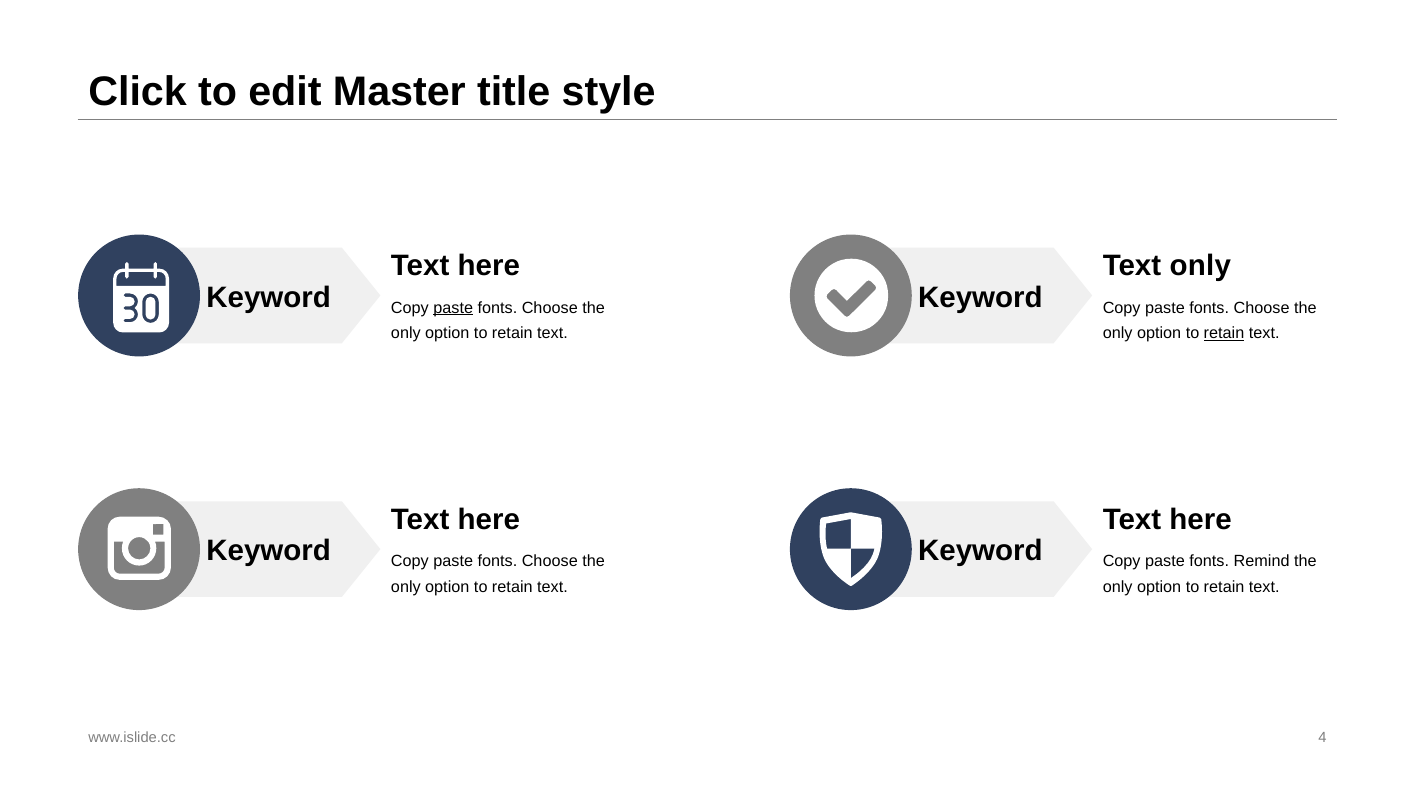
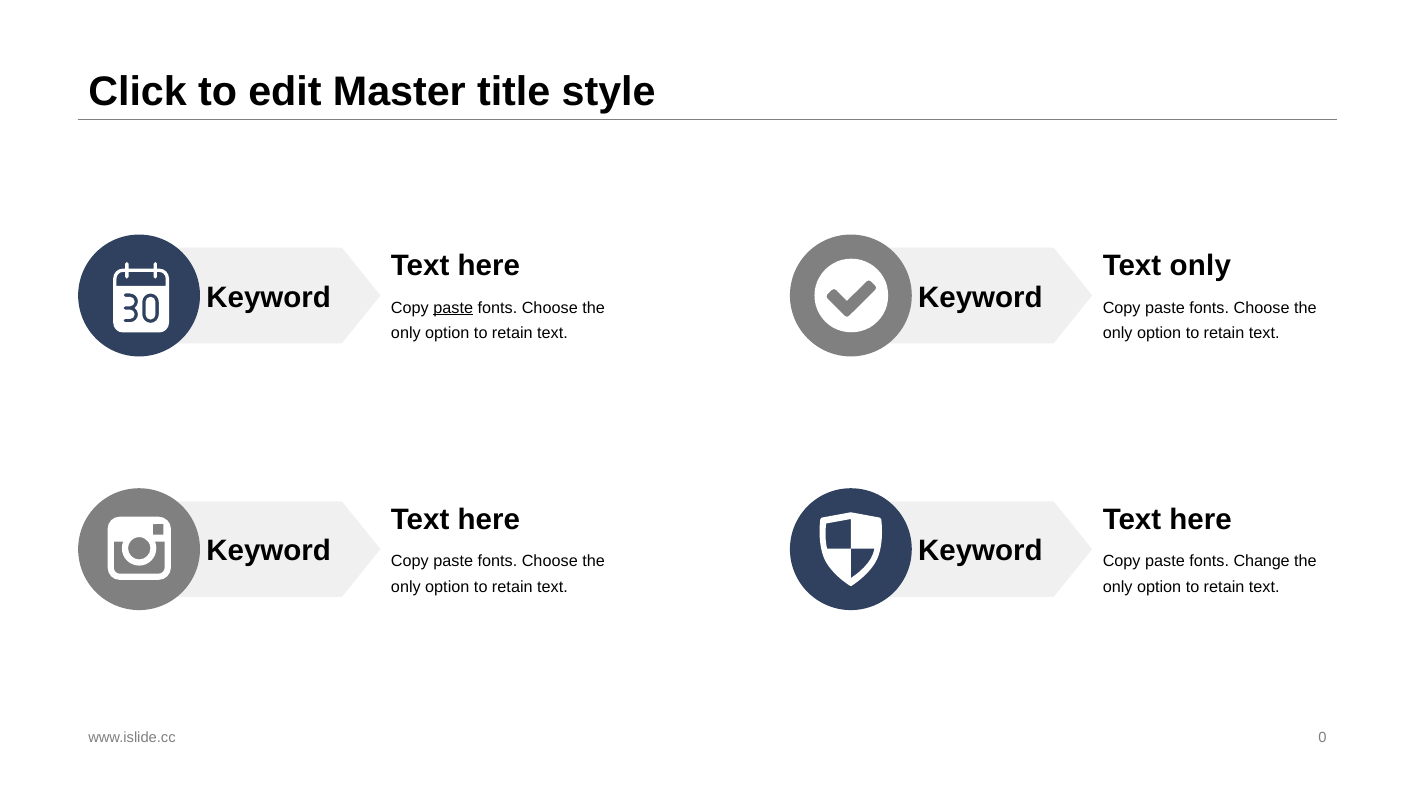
retain underline: present -> none (1224, 333)
Remind: Remind -> Change (1262, 561)
4: 4 -> 0 (1322, 737)
